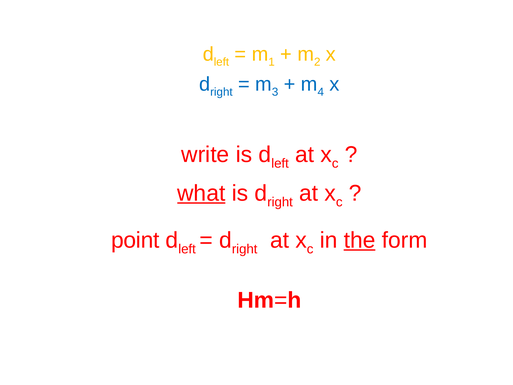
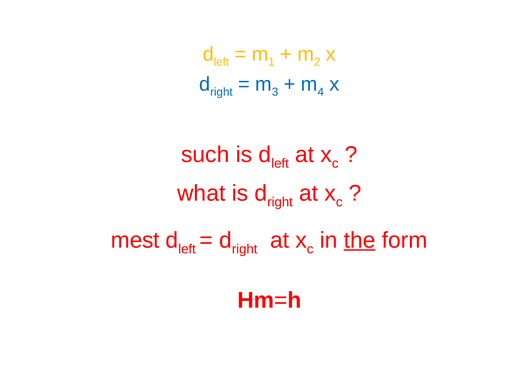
write: write -> such (205, 155)
what underline: present -> none (201, 193)
point: point -> mest (135, 240)
